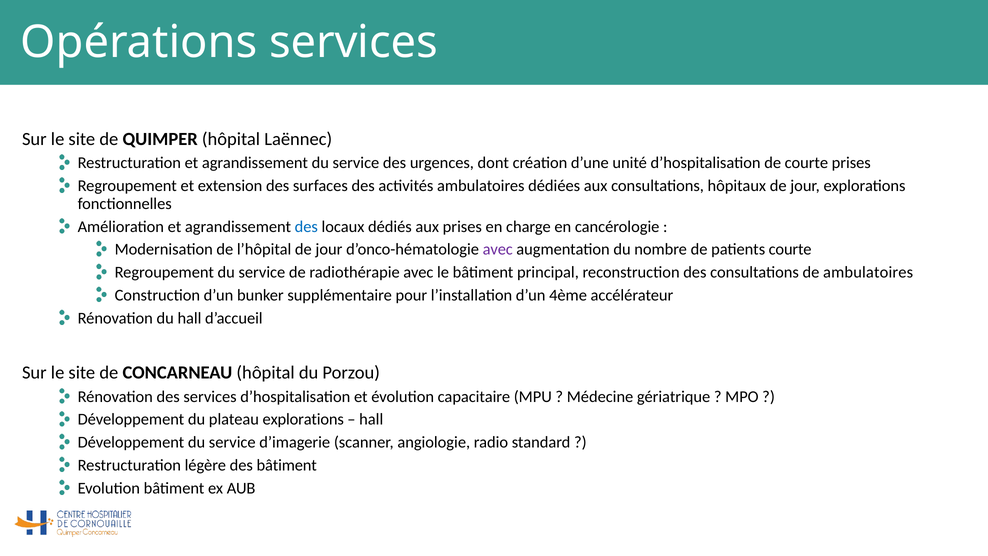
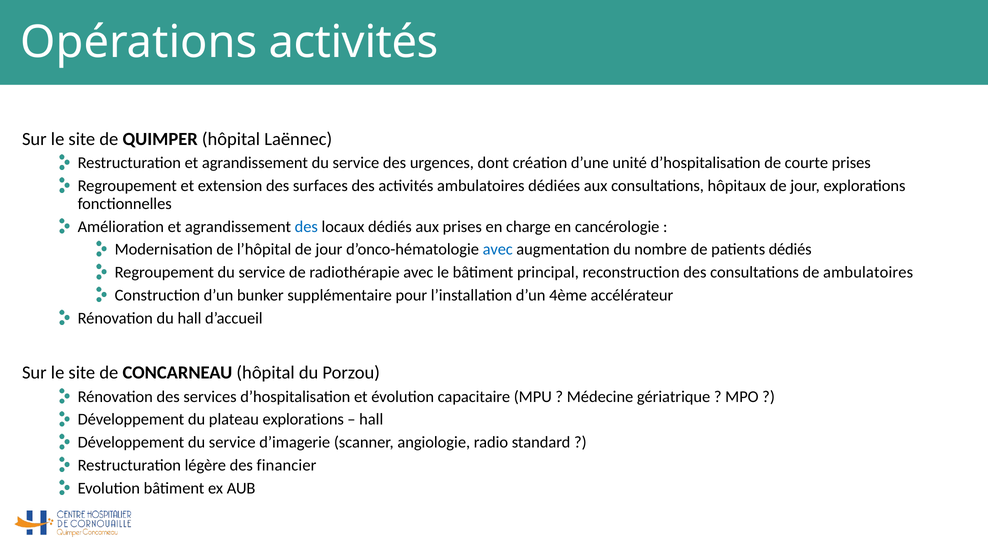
Opérations services: services -> activités (354, 42)
avec colour: purple -> blue (498, 249)
patients courte: courte -> dédiés (790, 249)
des bâtiment: bâtiment -> financier (287, 465)
